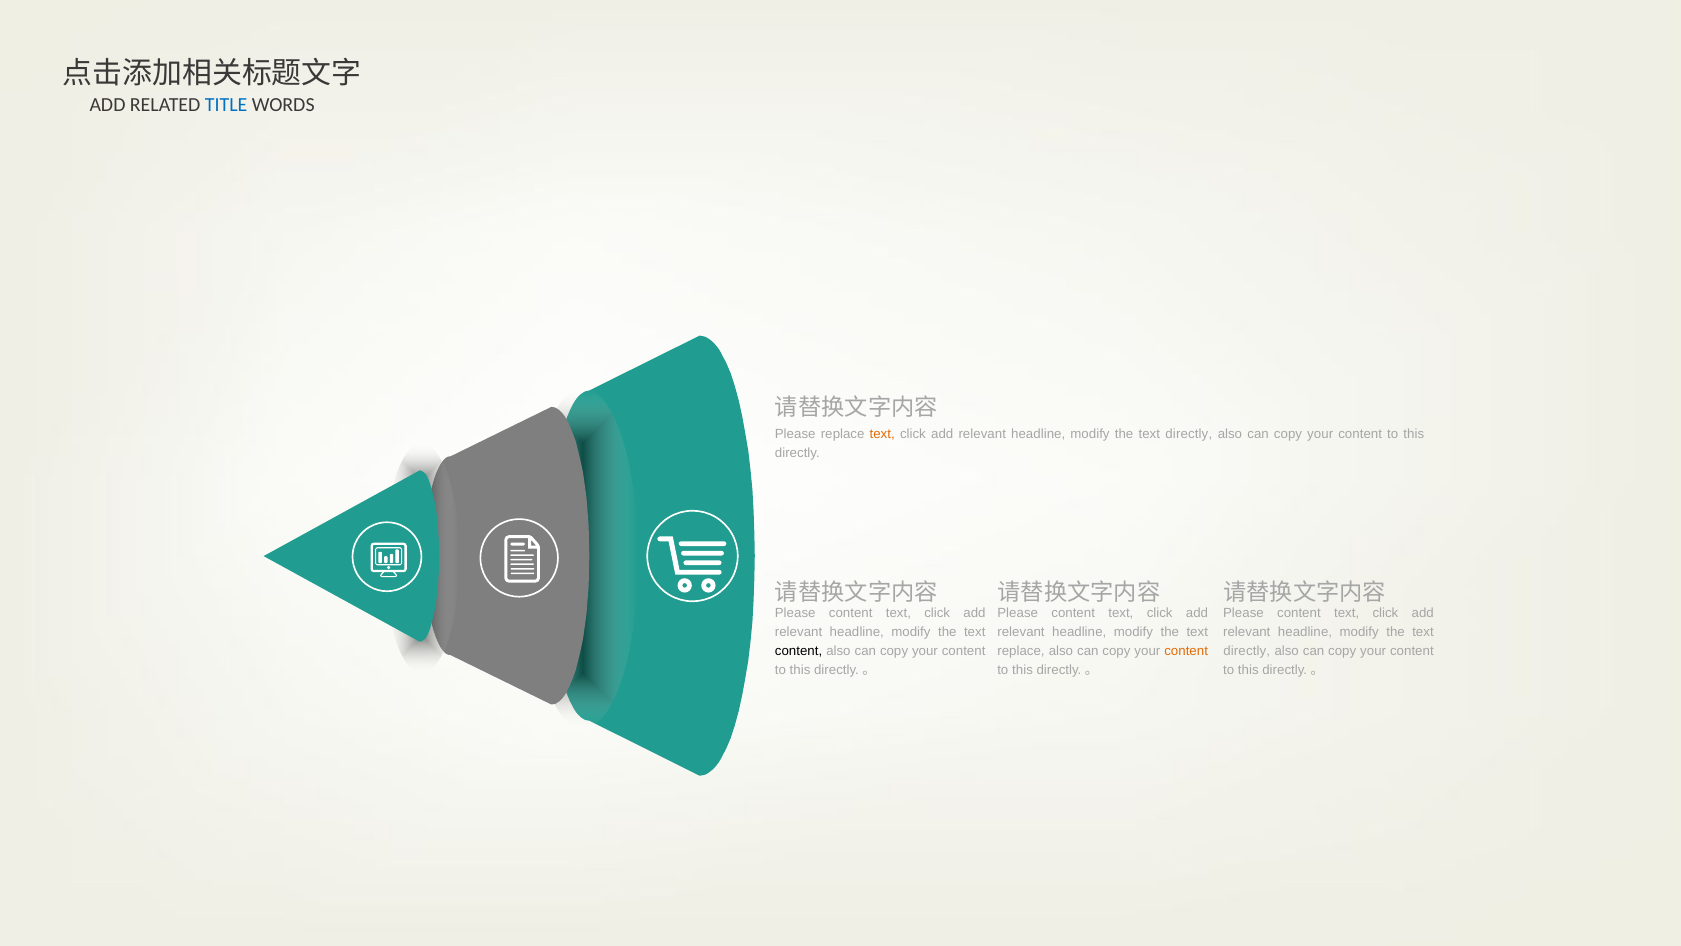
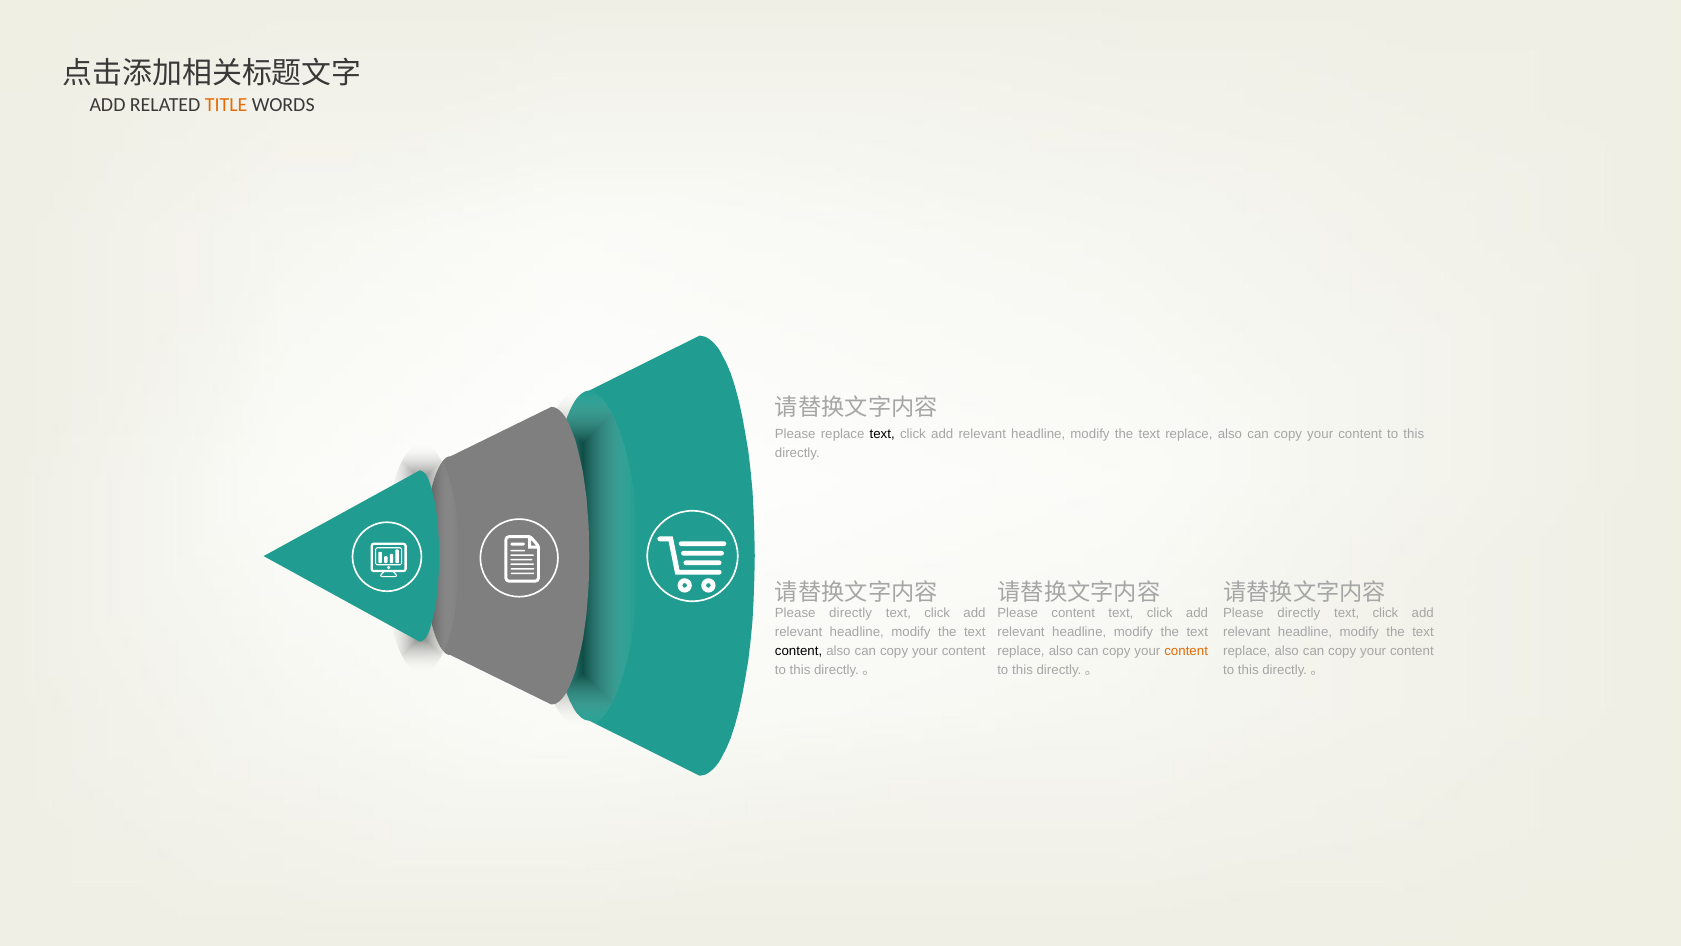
TITLE colour: blue -> orange (226, 105)
text colour: orange -> black (882, 434)
directly: directly -> replace (1189, 434)
content: content -> directly (851, 613)
content: content -> directly (1299, 613)
directly: directly -> replace (1247, 651)
